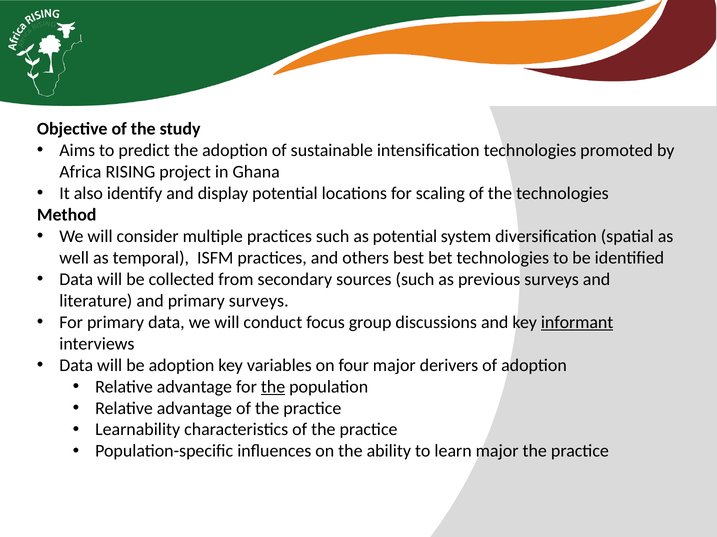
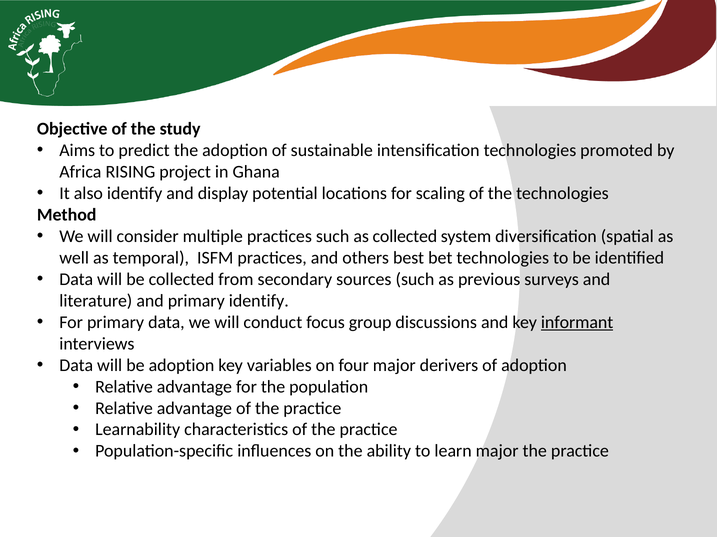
as potential: potential -> collected (405, 237)
primary surveys: surveys -> identify (259, 301)
the underline: present -> none (273, 387)
